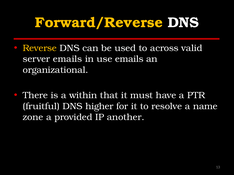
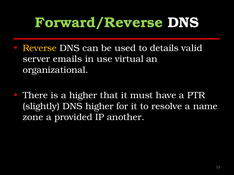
Forward/Reverse colour: yellow -> light green (99, 23)
across: across -> details (164, 48)
use emails: emails -> virtual (129, 59)
a within: within -> higher (83, 96)
fruitful: fruitful -> slightly (41, 106)
